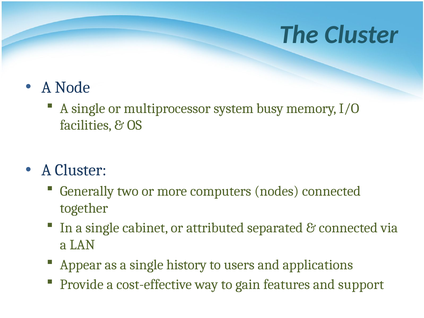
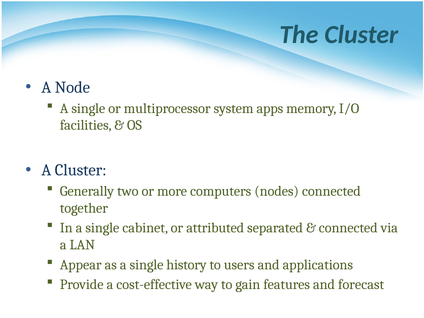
busy: busy -> apps (270, 108)
support: support -> forecast (361, 284)
